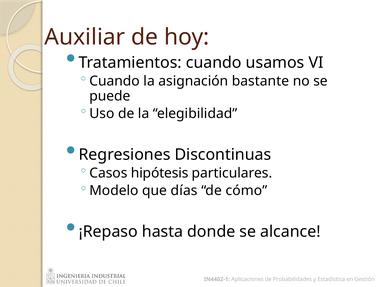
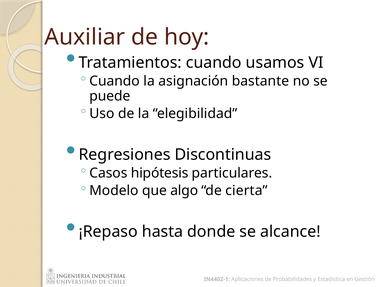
días: días -> algo (184, 191)
cómo: cómo -> cierta (247, 191)
